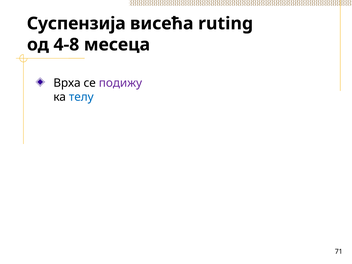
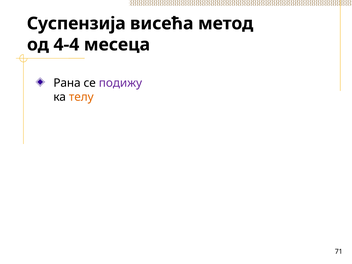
ruting: ruting -> метод (226, 24)
4-8: 4-8 -> 4-4 (66, 45)
Врха: Врха -> Рана (67, 83)
телу colour: blue -> orange (81, 97)
